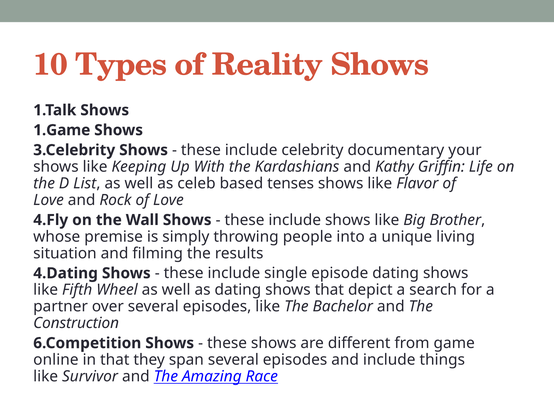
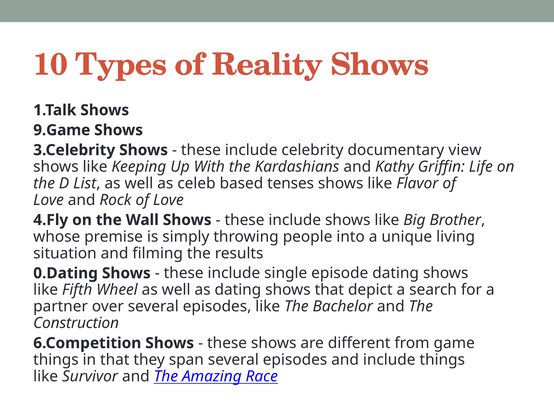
1.Game: 1.Game -> 9.Game (62, 130)
your: your -> view (465, 150)
4.Dating: 4.Dating -> 0.Dating (66, 273)
online: online -> things (56, 359)
